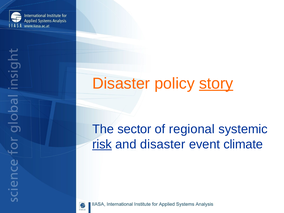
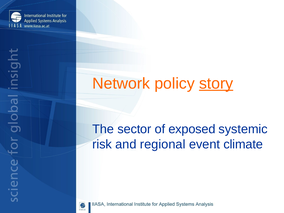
Disaster: Disaster -> Network (121, 84)
regional: regional -> exposed (192, 129)
risk underline: present -> none (102, 144)
and disaster: disaster -> regional (163, 144)
